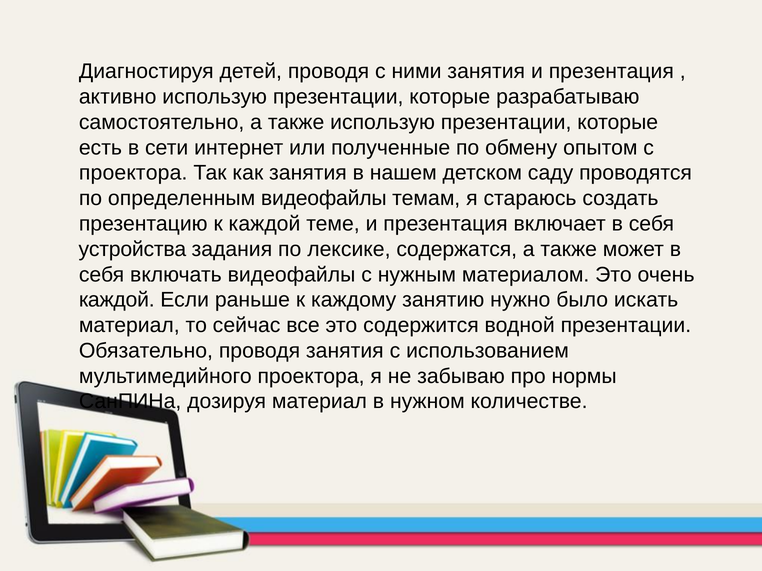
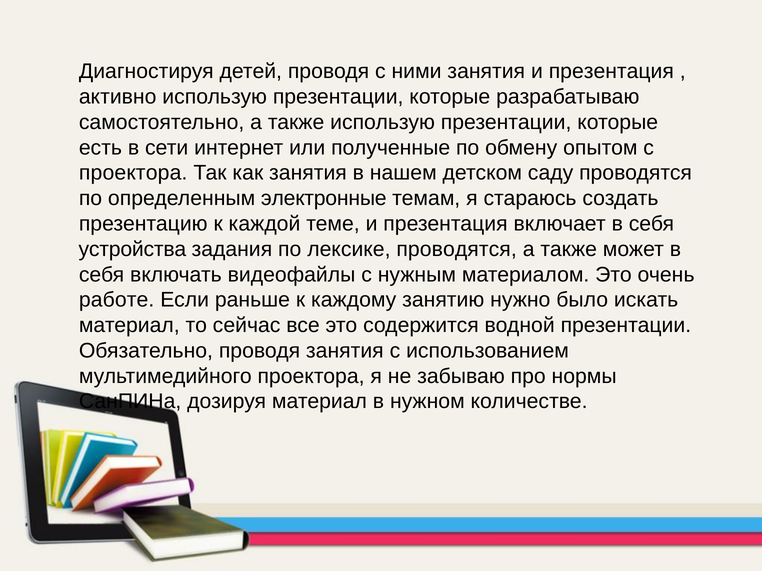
определенным видеофайлы: видеофайлы -> электронные (324, 199)
лексике содержатся: содержатся -> проводятся (457, 249)
каждой: каждой -> работе (117, 300)
